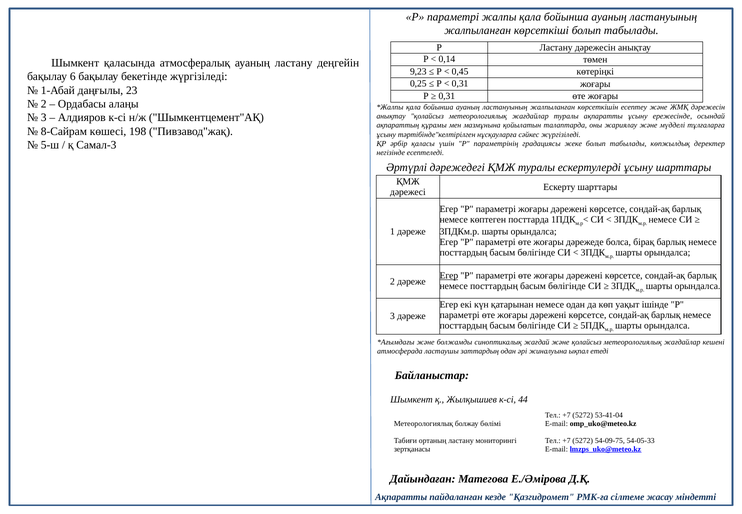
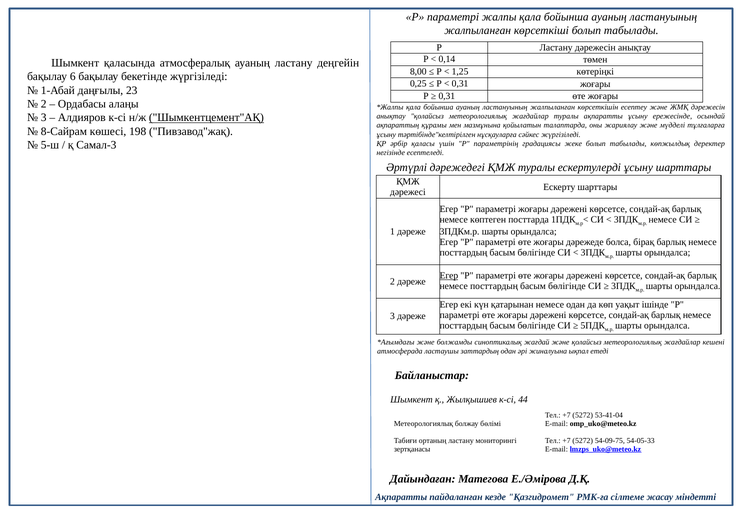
9,23: 9,23 -> 8,00 (418, 71)
0,45: 0,45 -> 1,25 (460, 71)
Шымкентцемент"АҚ underline: none -> present (206, 118)
